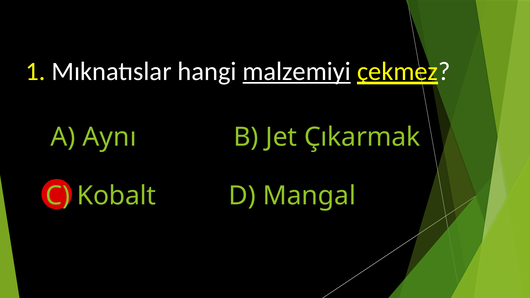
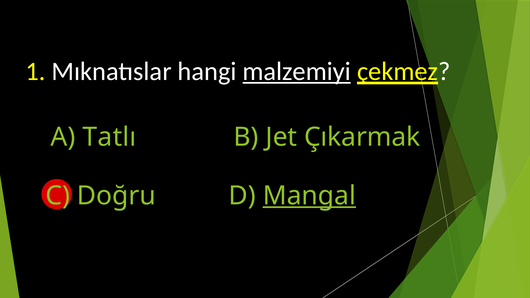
Aynı: Aynı -> Tatlı (110, 137)
Kobalt: Kobalt -> Doğru (116, 196)
Mangal underline: none -> present (309, 196)
